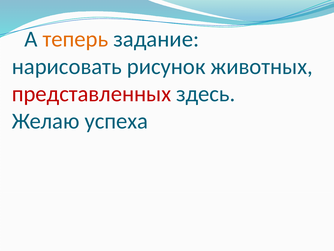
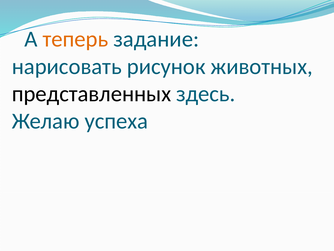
представленных colour: red -> black (91, 94)
